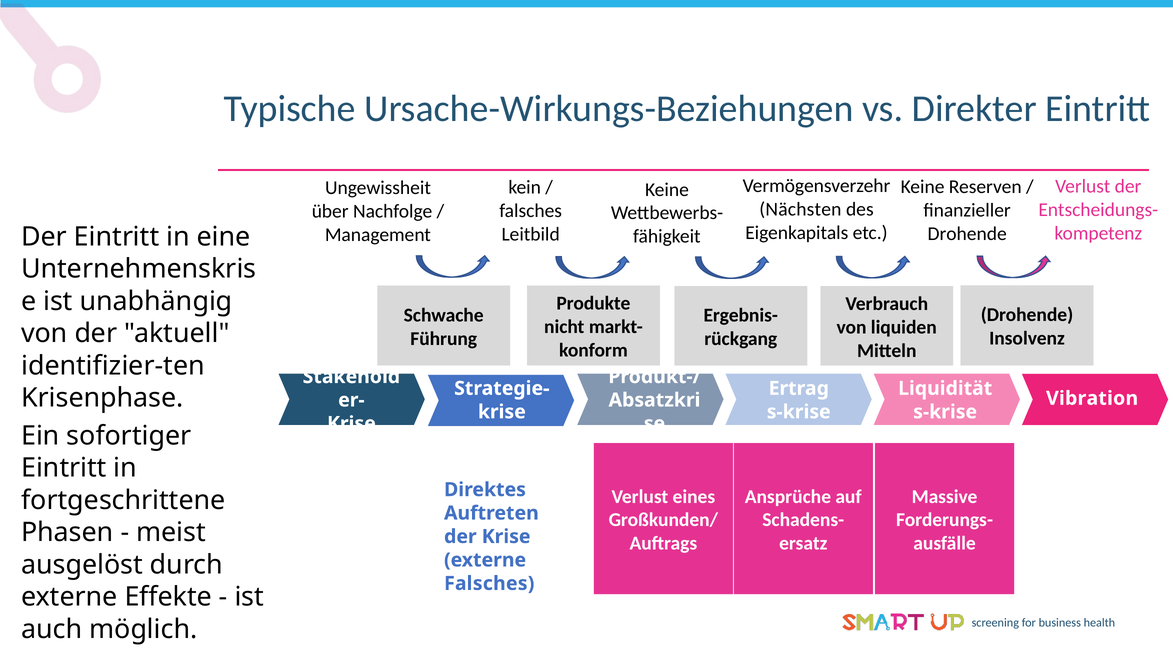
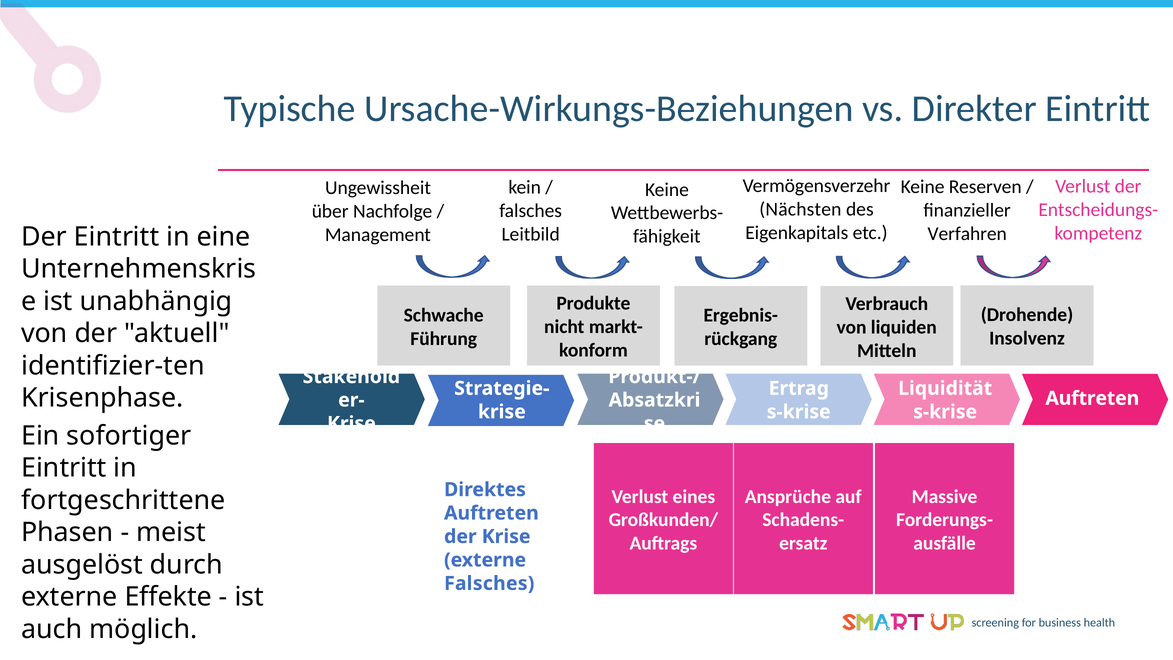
Drohende: Drohende -> Verfahren (967, 234)
Vibration: Vibration -> Auftreten (1092, 398)
